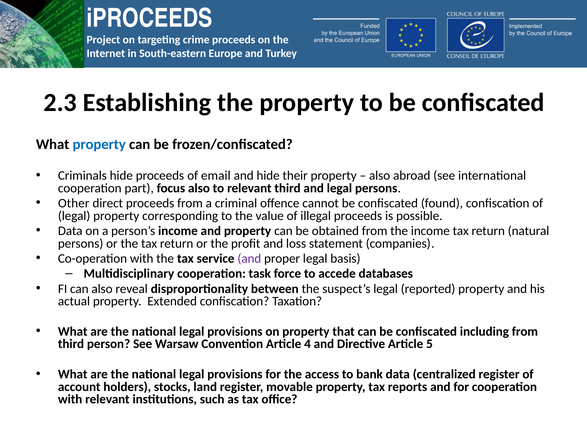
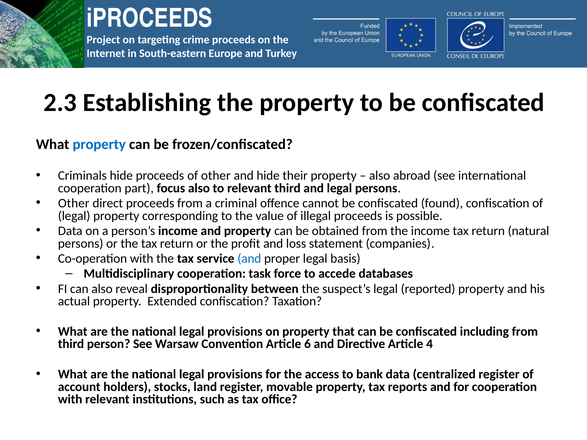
of email: email -> other (216, 176)
and colour: purple -> blue (249, 259)
4: 4 -> 6 (307, 344)
5: 5 -> 4 (430, 344)
